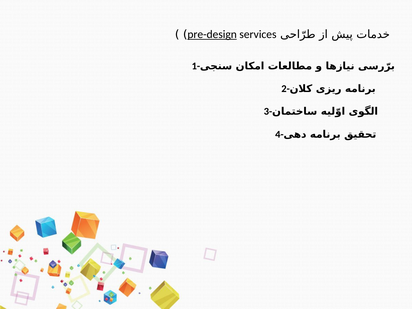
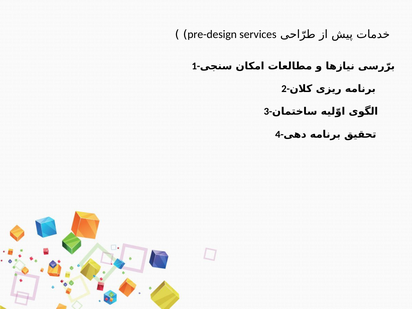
pre-design underline: present -> none (212, 34)
